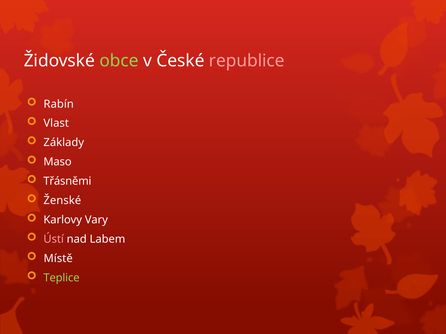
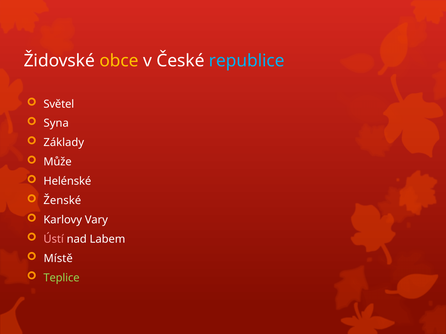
obce colour: light green -> yellow (119, 61)
republice colour: pink -> light blue (247, 61)
Rabín: Rabín -> Světel (59, 104)
Vlast: Vlast -> Syna (56, 123)
Maso: Maso -> Může (58, 162)
Třásněmi: Třásněmi -> Helénské (67, 181)
